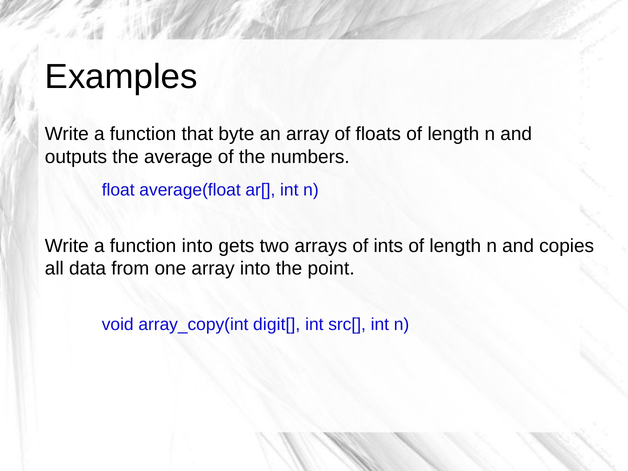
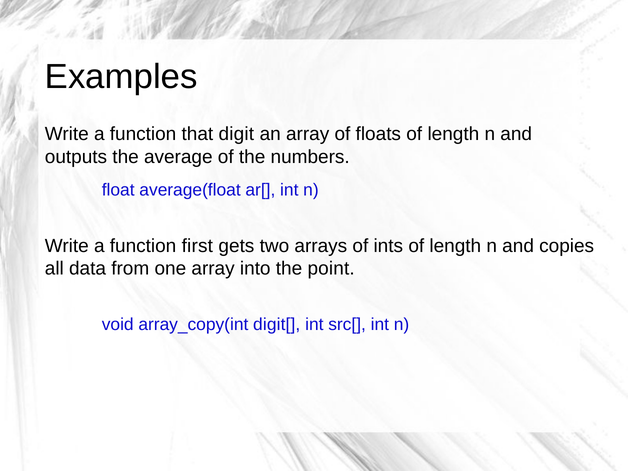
byte: byte -> digit (236, 134)
function into: into -> first (197, 246)
